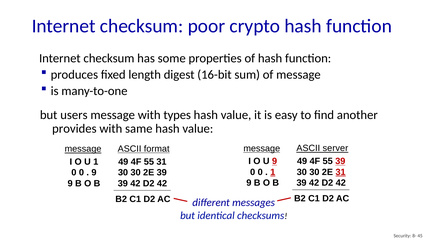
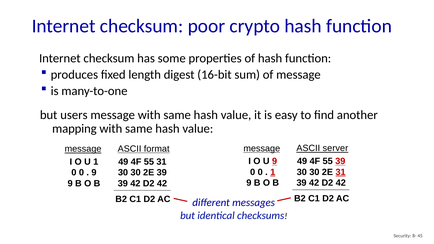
message with types: types -> same (177, 115)
provides: provides -> mapping (74, 129)
